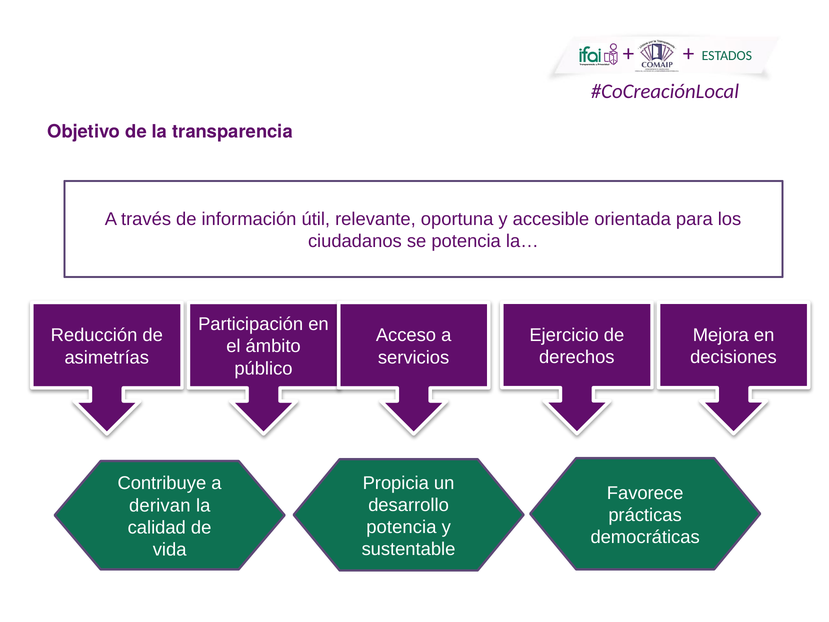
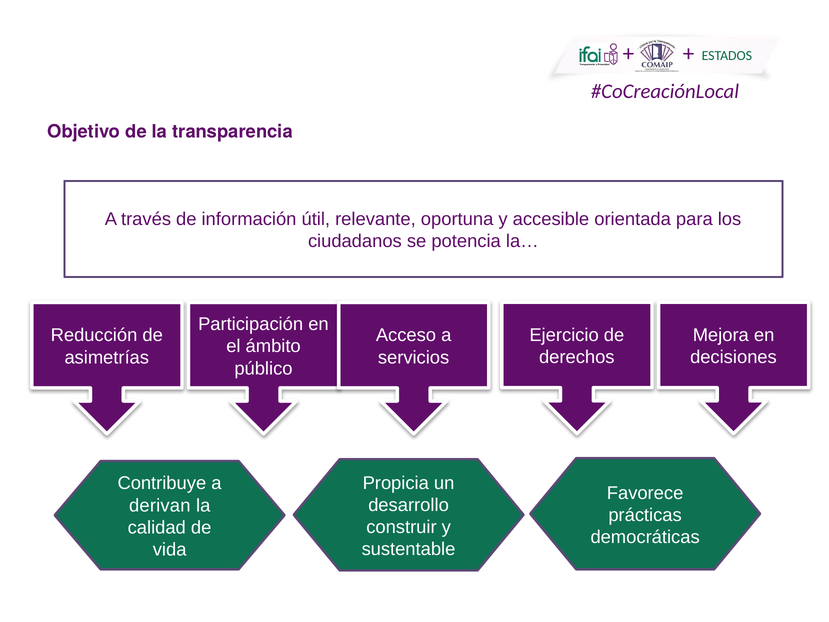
potencia: potencia -> construir (401, 527)
